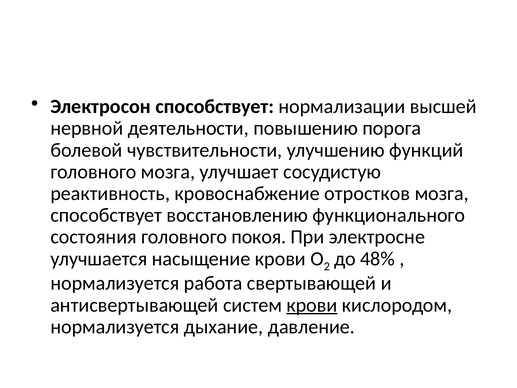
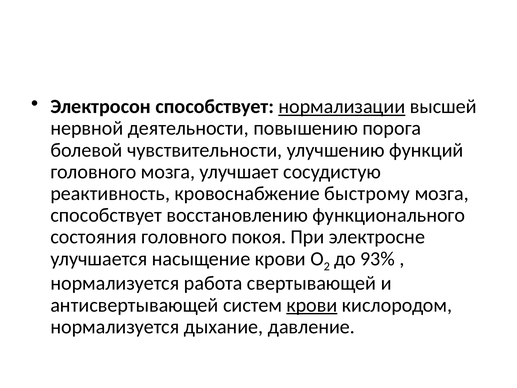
нормализации underline: none -> present (342, 107)
отростков: отростков -> быстрому (367, 193)
48%: 48% -> 93% (377, 259)
